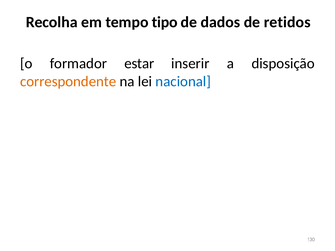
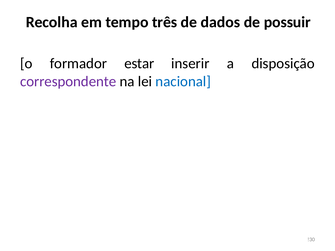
tipo: tipo -> três (165, 22)
retidos: retidos -> possuir (287, 22)
correspondente colour: orange -> purple (68, 81)
